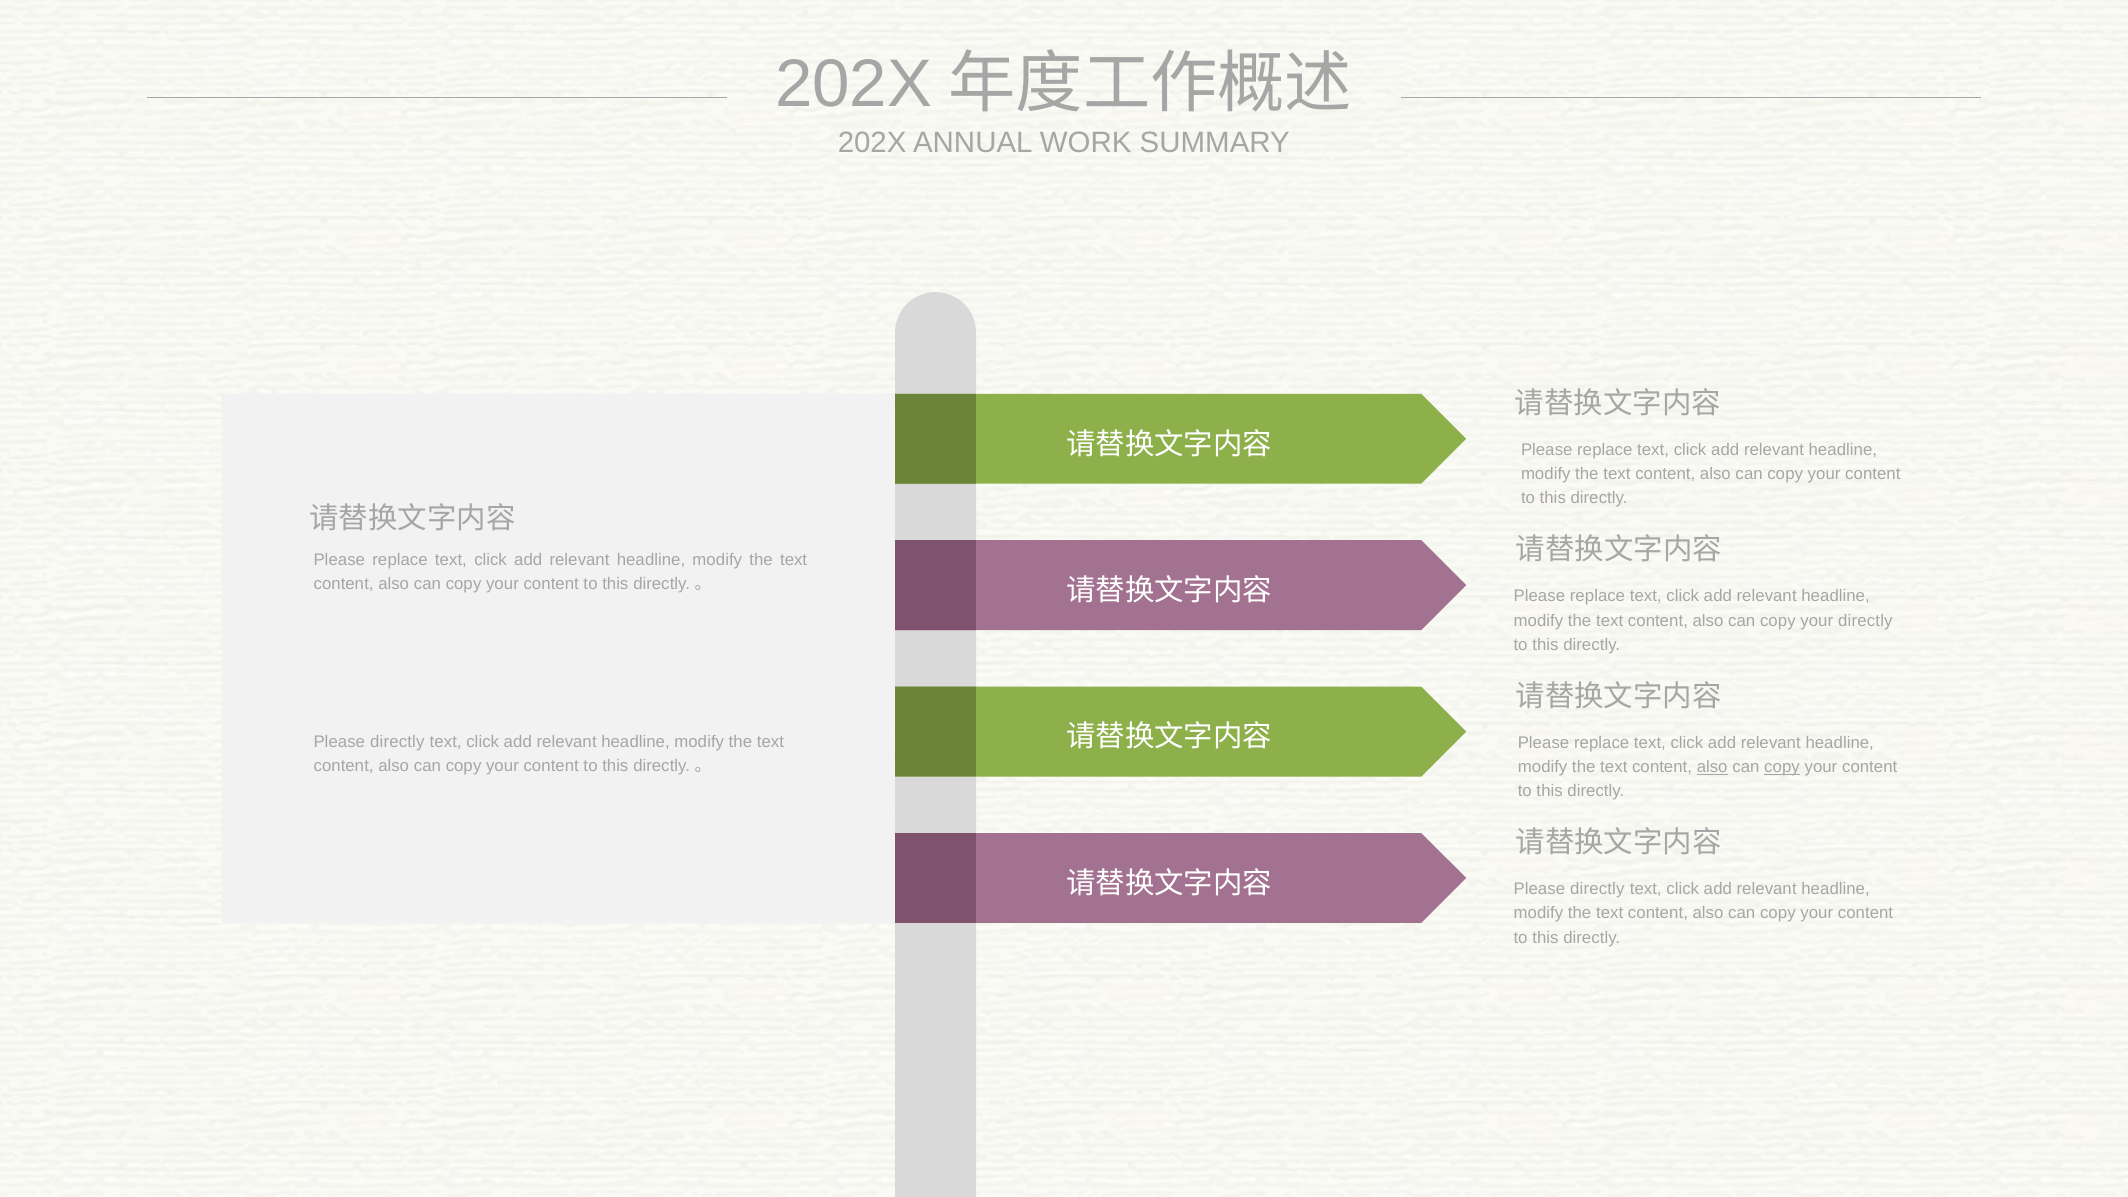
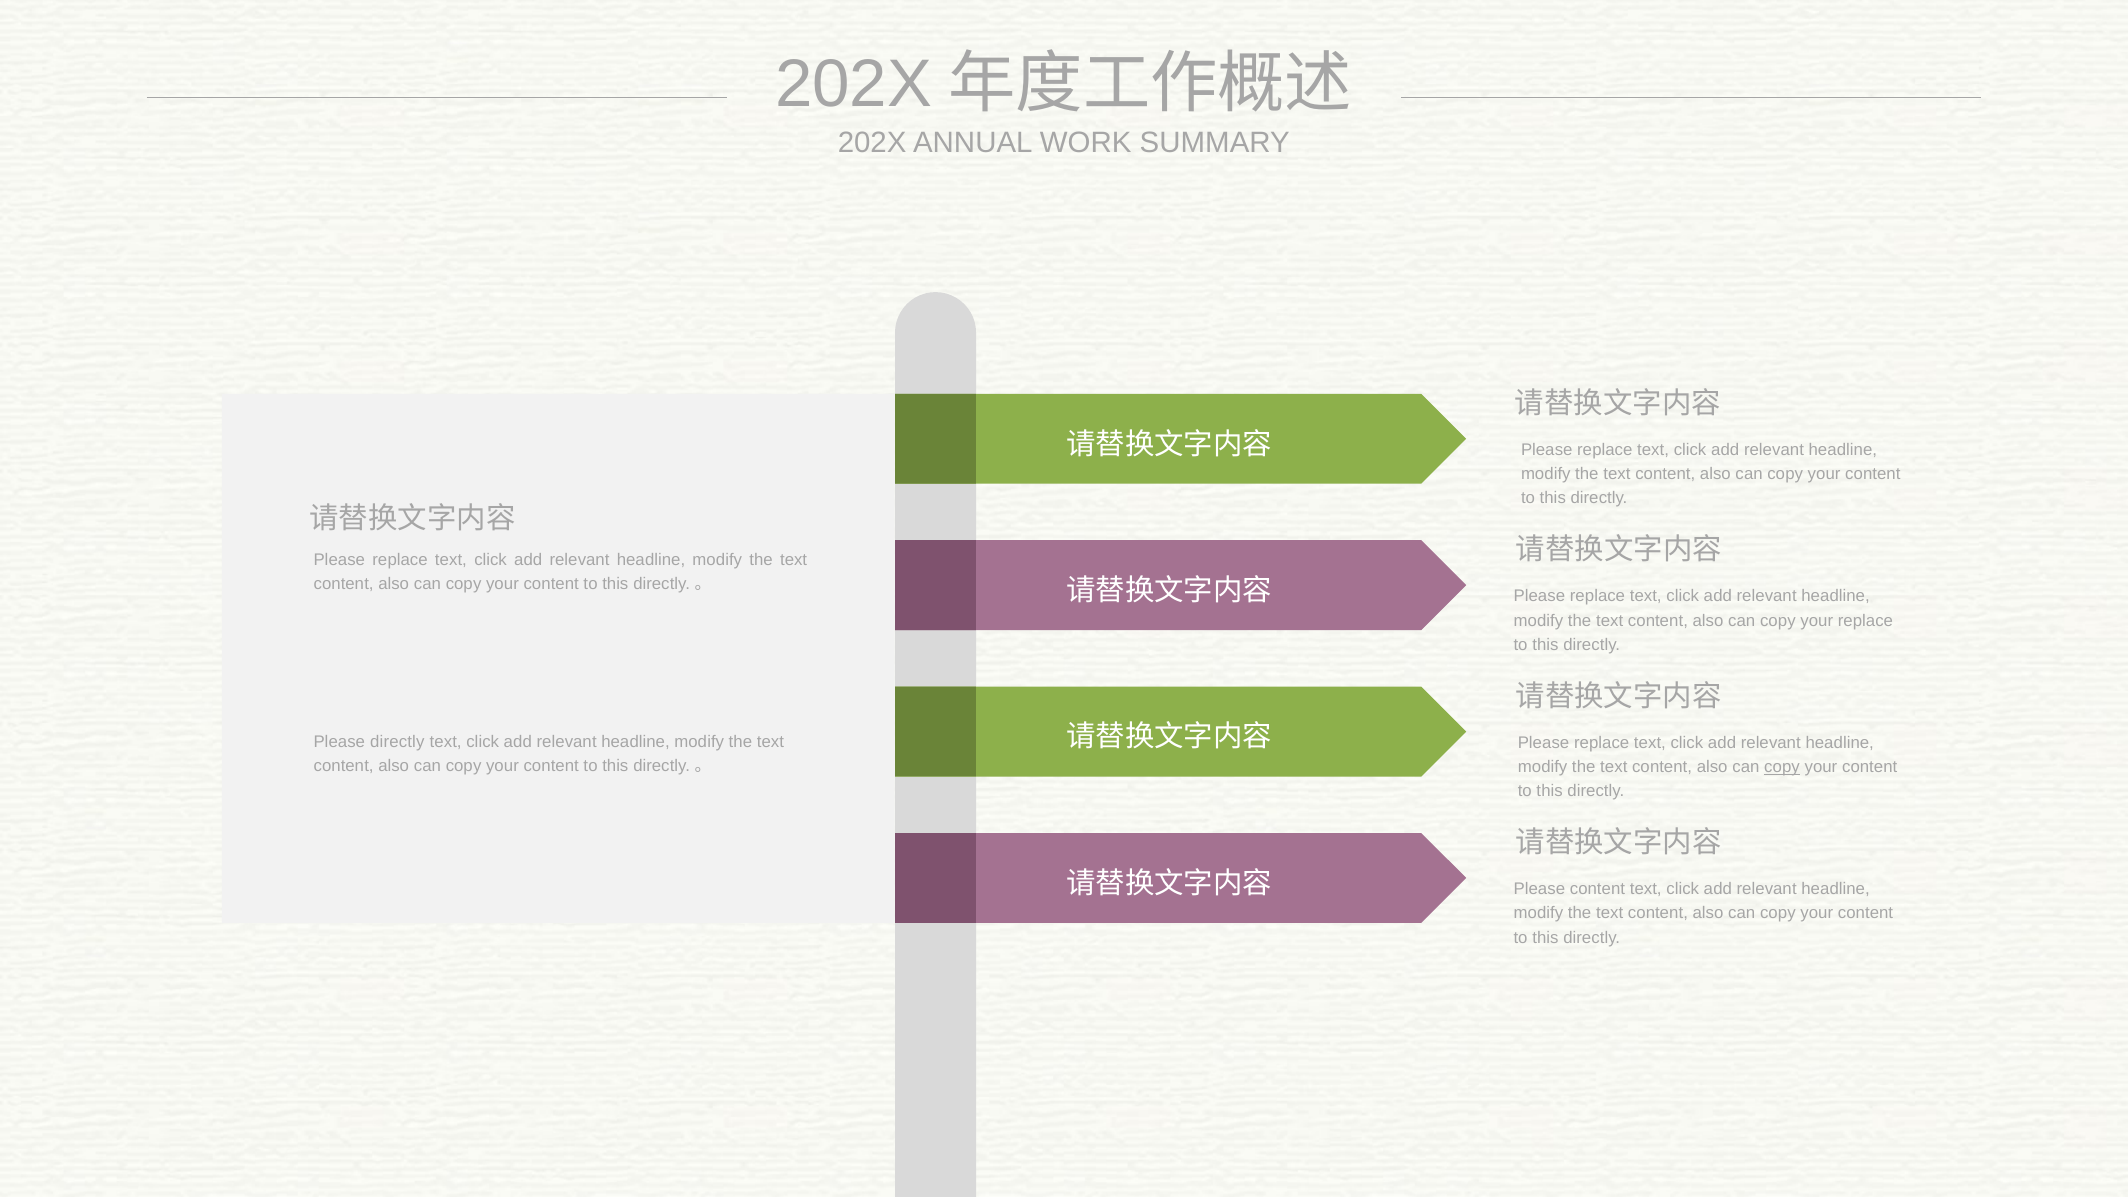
your directly: directly -> replace (1865, 621)
also underline: present -> none (1712, 767)
directly: directly -> content (1597, 889)
